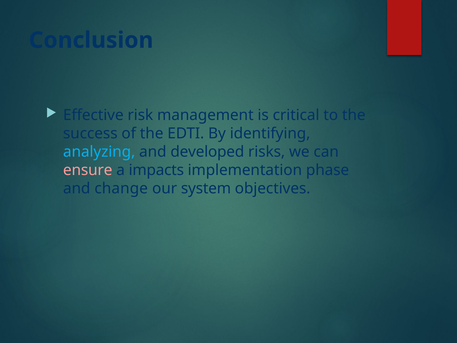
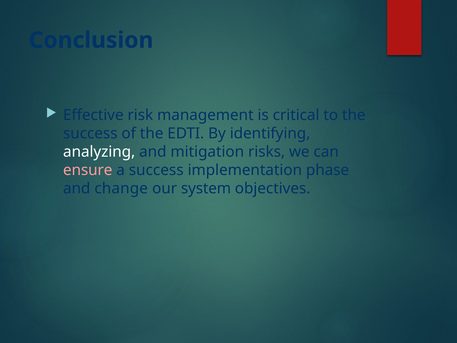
analyzing colour: light blue -> white (99, 152)
developed: developed -> mitigation (207, 152)
a impacts: impacts -> success (156, 170)
